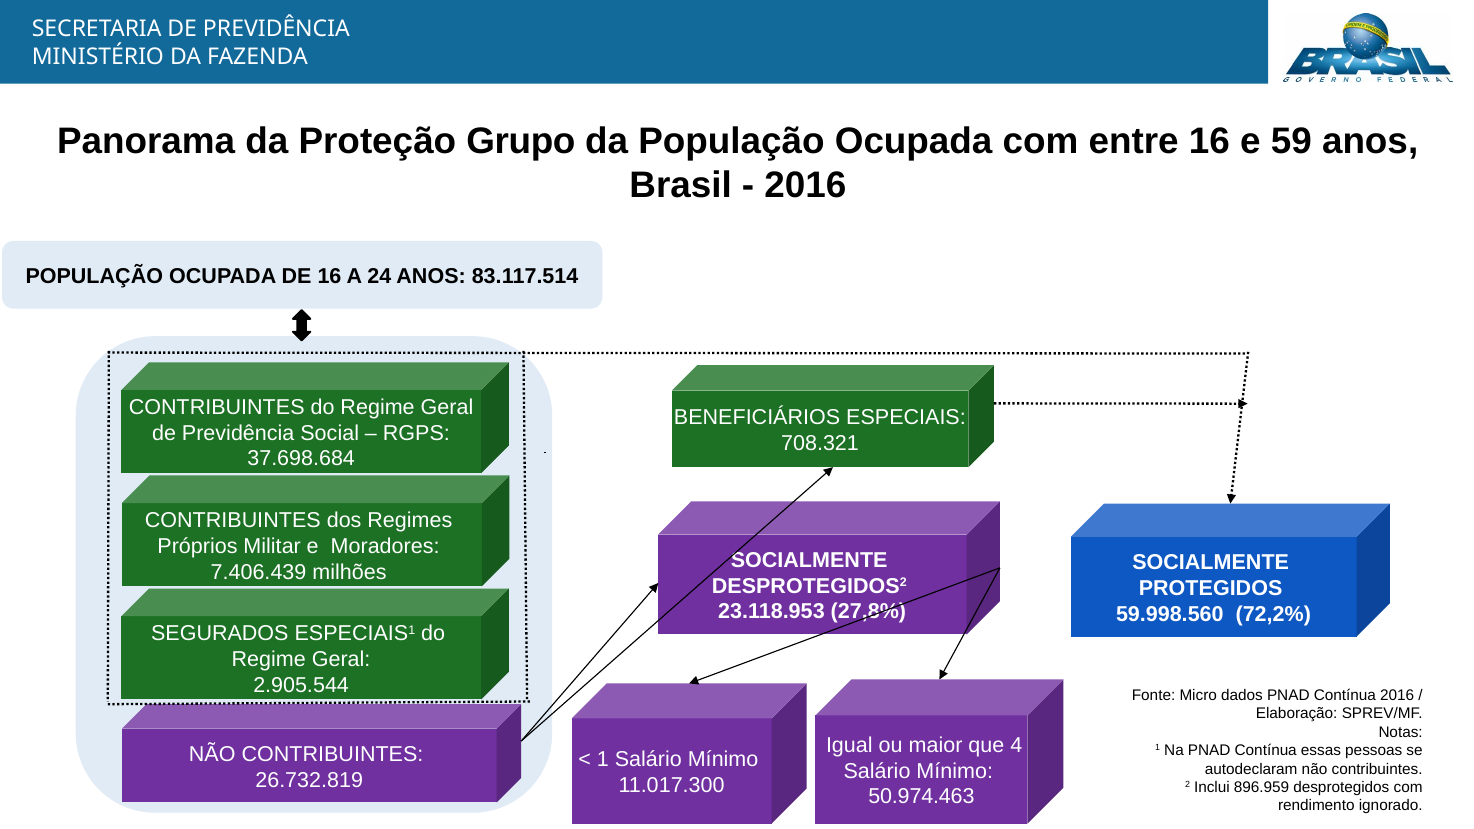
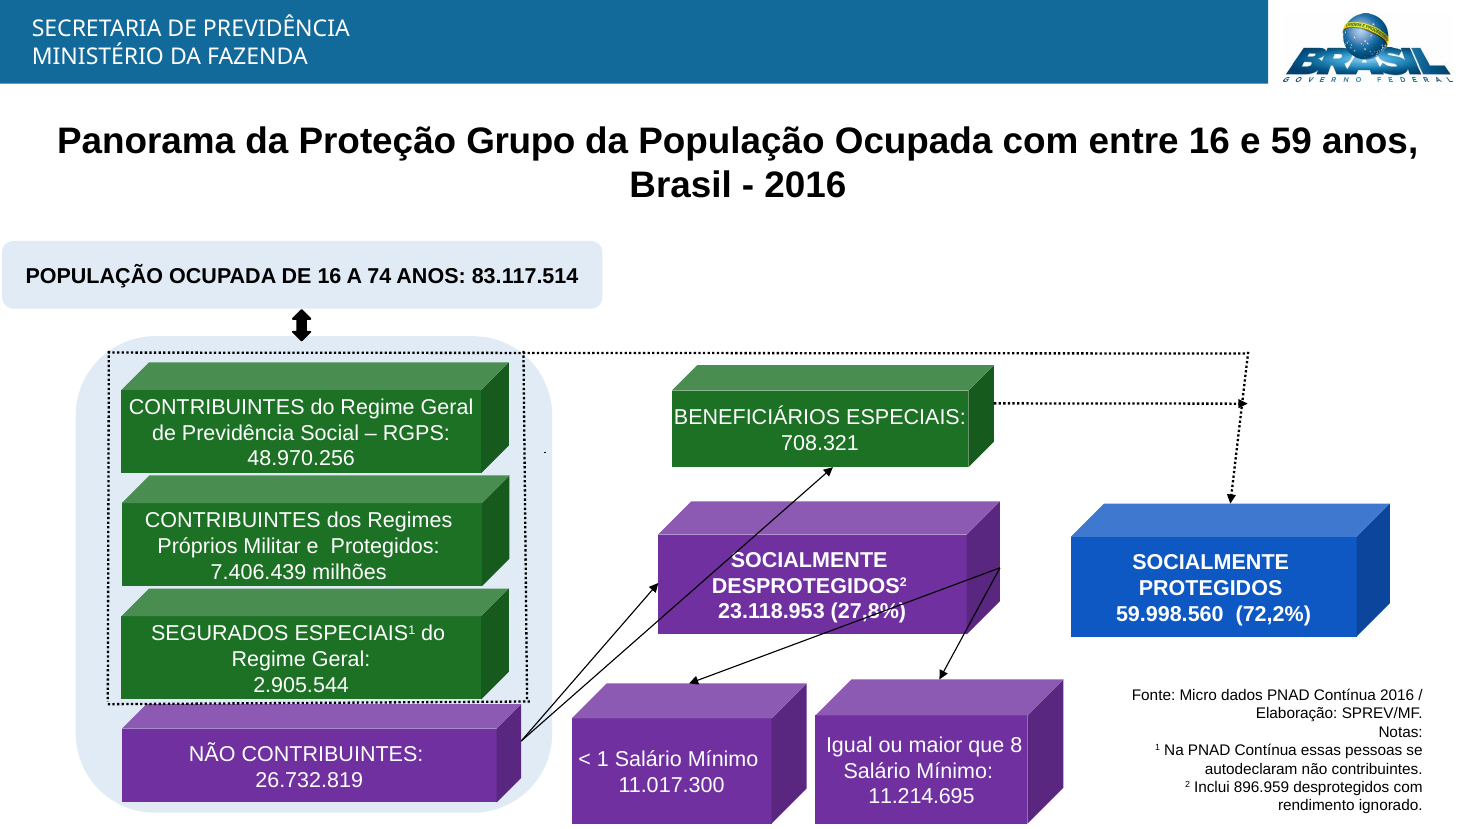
24: 24 -> 74 (379, 276)
37.698.684: 37.698.684 -> 48.970.256 (301, 459)
e Moradores: Moradores -> Protegidos (385, 546)
4: 4 -> 8 (1016, 745)
50.974.463: 50.974.463 -> 11.214.695 (921, 797)
